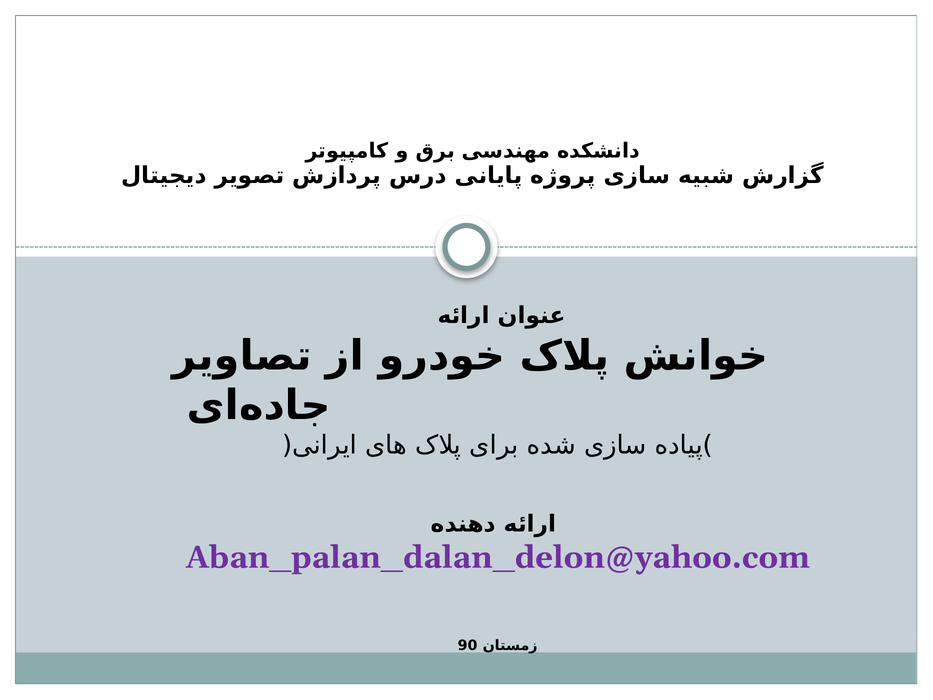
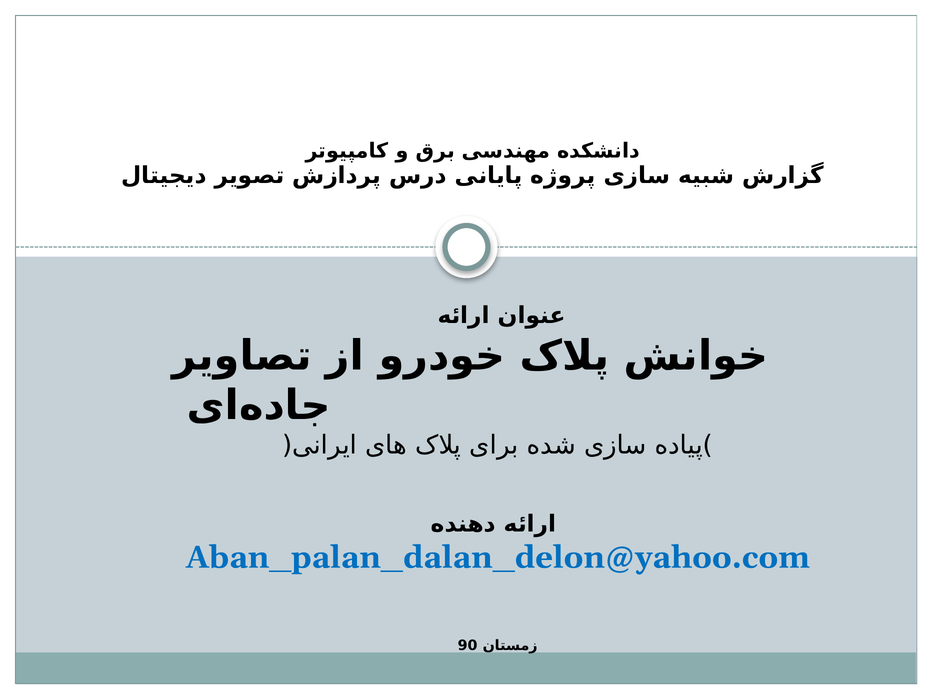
Aban_palan_dalan_delon@yahoo.com colour: purple -> blue (498, 557)
